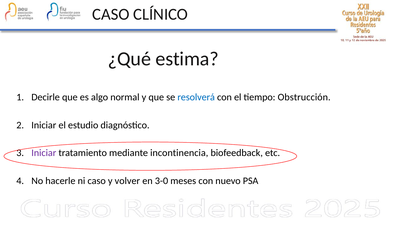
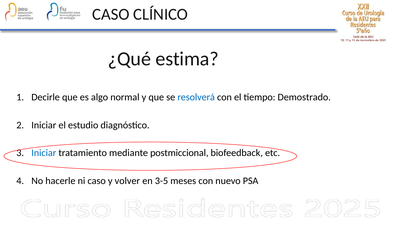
Obstrucción: Obstrucción -> Demostrado (304, 97)
Iniciar colour: purple -> blue (44, 153)
incontinencia: incontinencia -> postmiccional (179, 153)
3-0: 3-0 -> 3-5 (161, 181)
